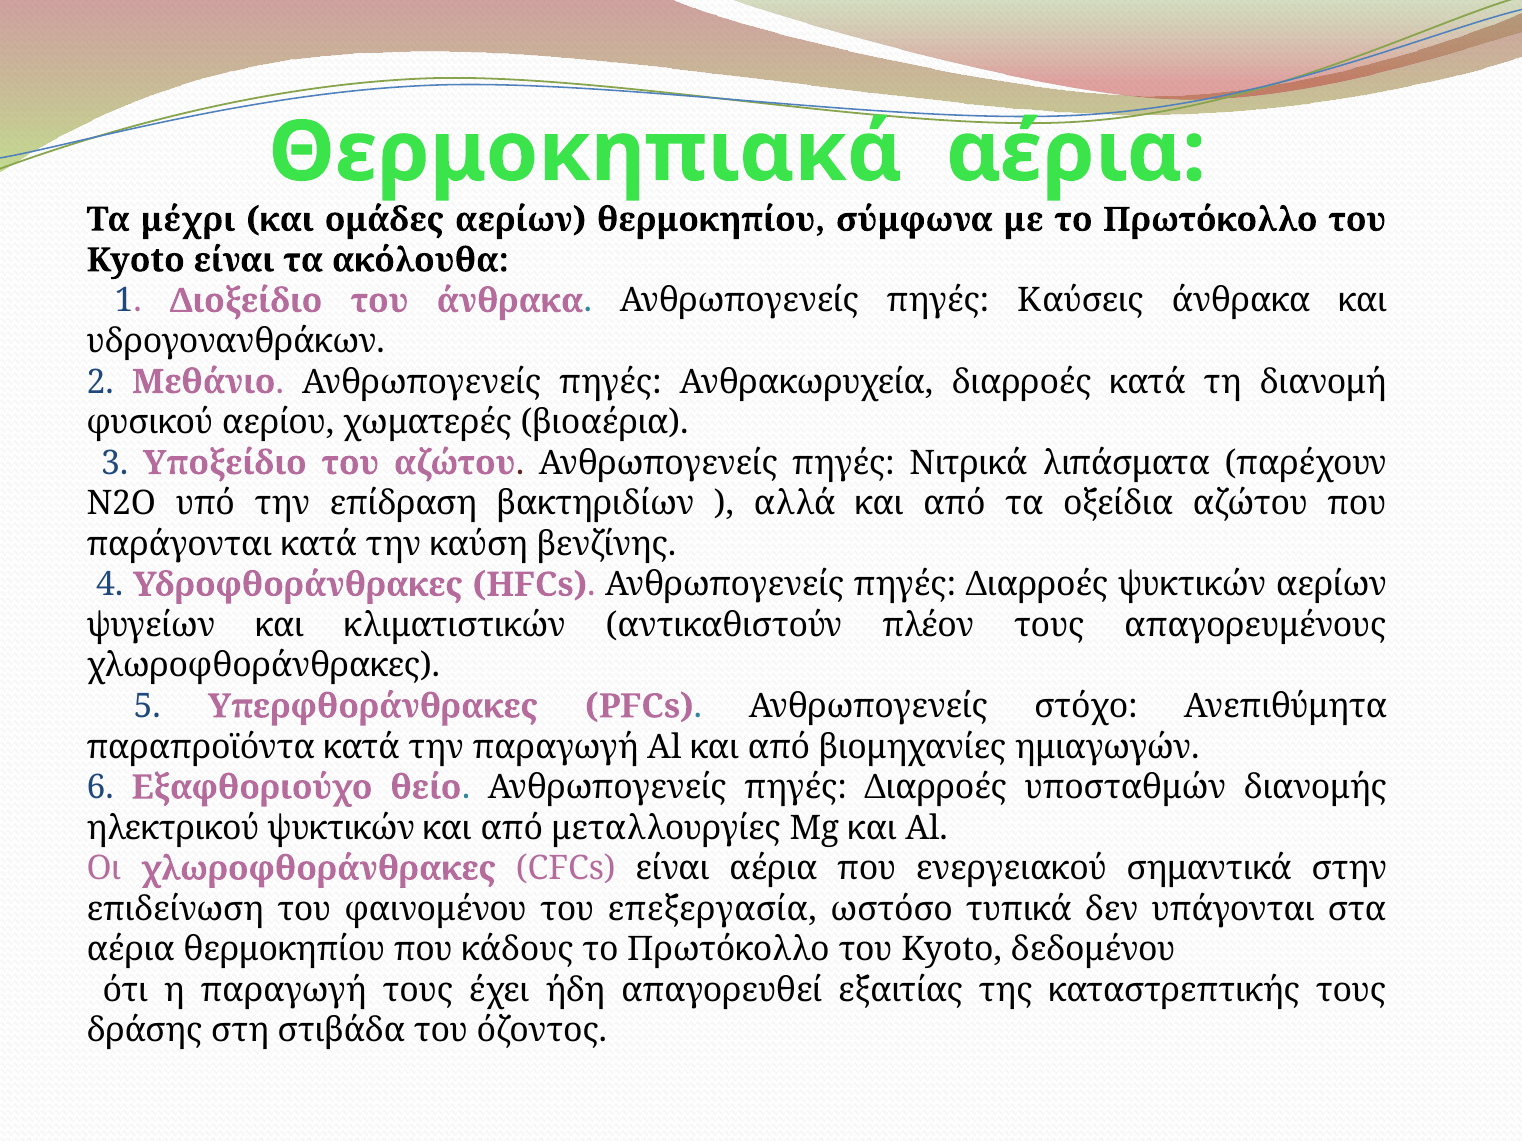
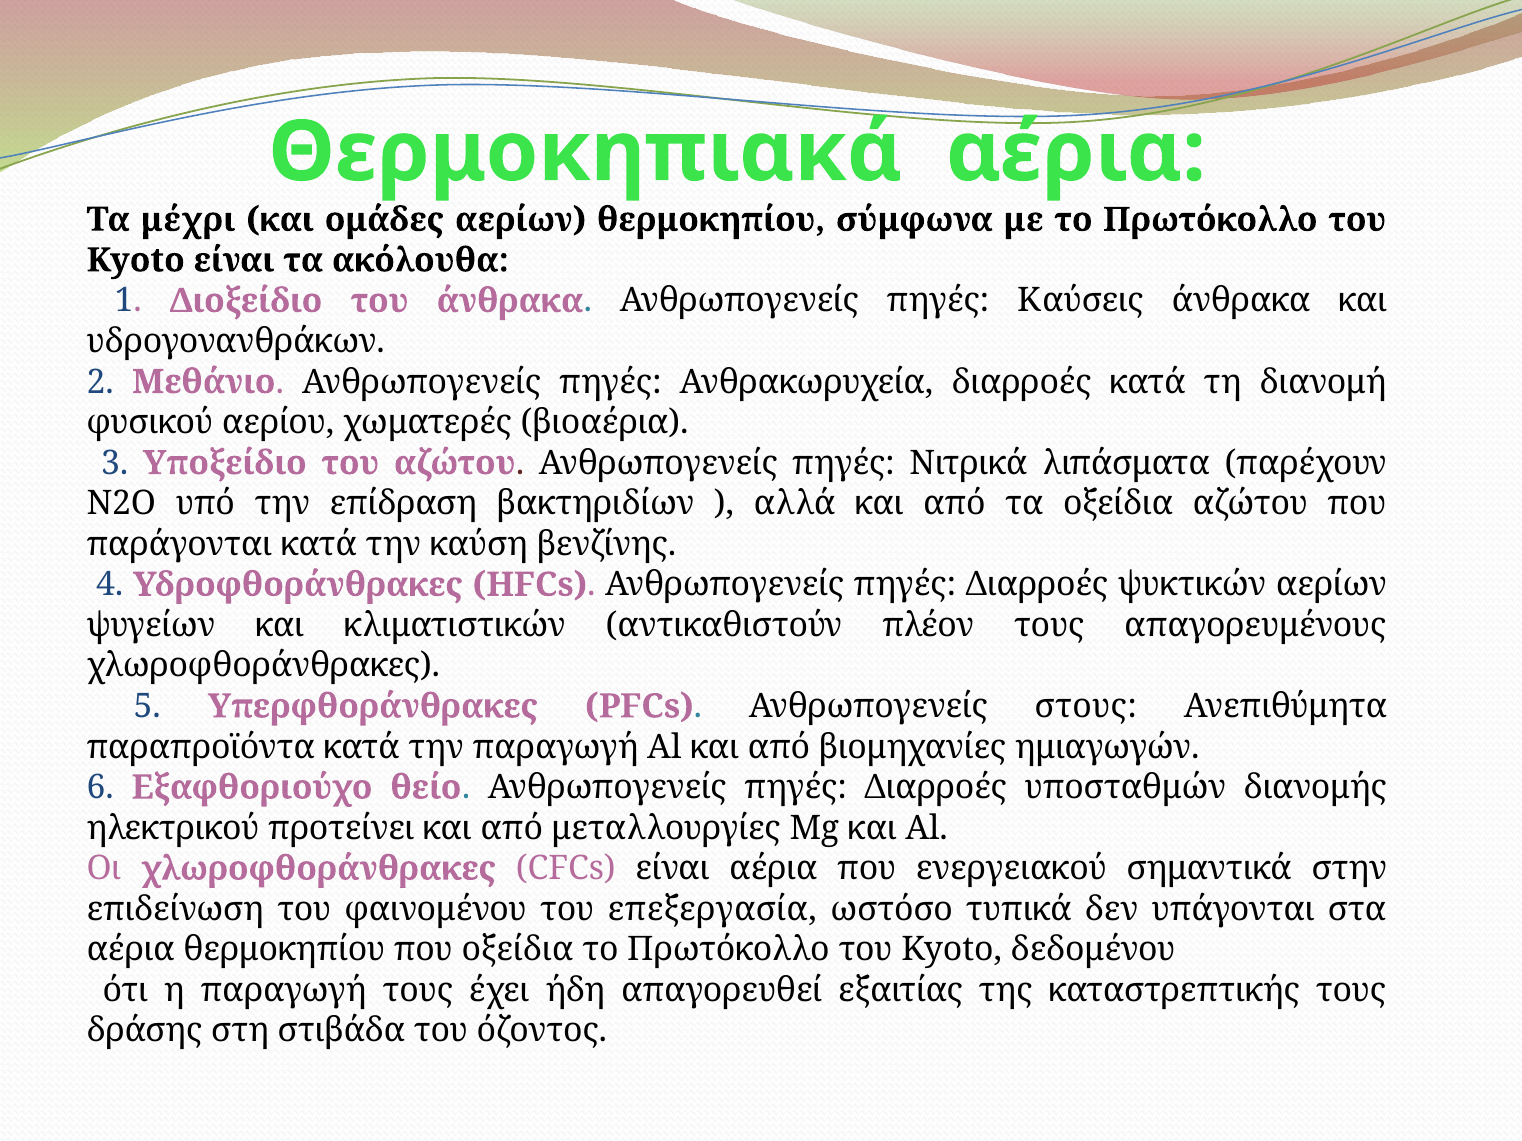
στόχο: στόχο -> στους (1086, 707)
ηλεκτρικού ψυκτικών: ψυκτικών -> προτείνει (341, 828)
που κάδους: κάδους -> οξείδια (518, 950)
